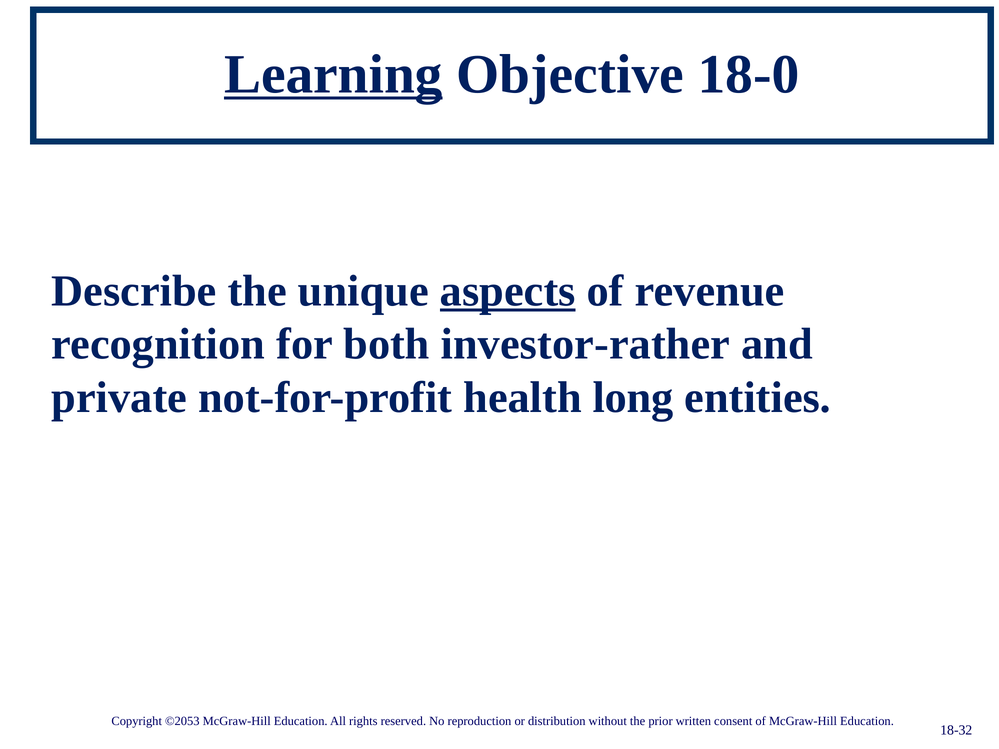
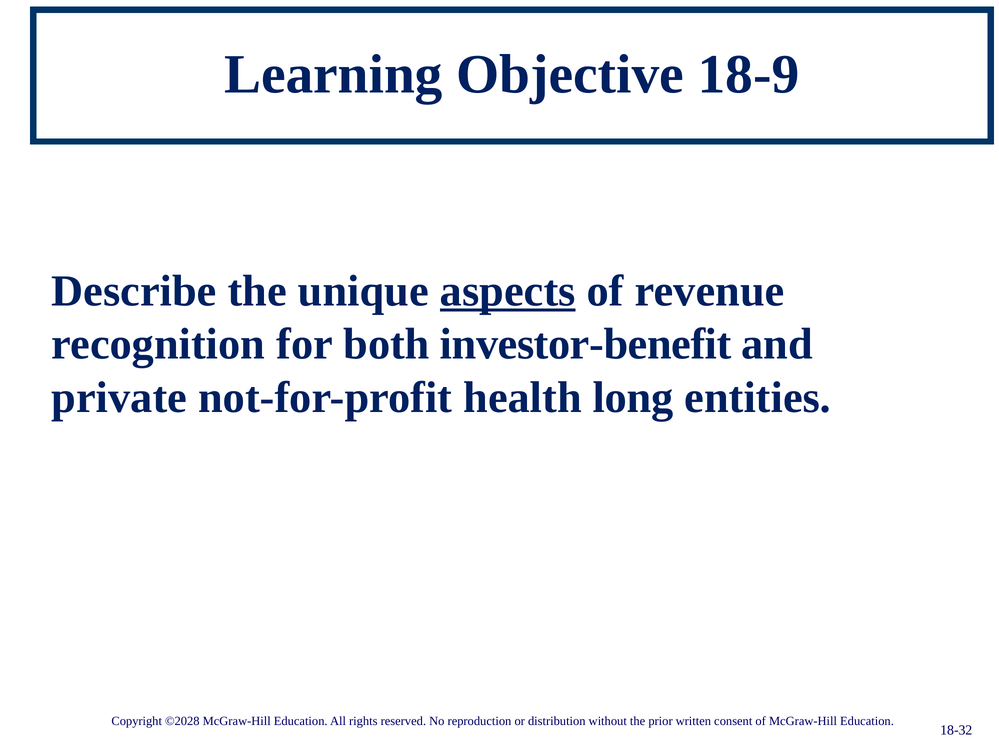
Learning underline: present -> none (333, 74)
18-0: 18-0 -> 18-9 (749, 74)
investor-rather: investor-rather -> investor-benefit (586, 344)
©2053: ©2053 -> ©2028 (182, 721)
